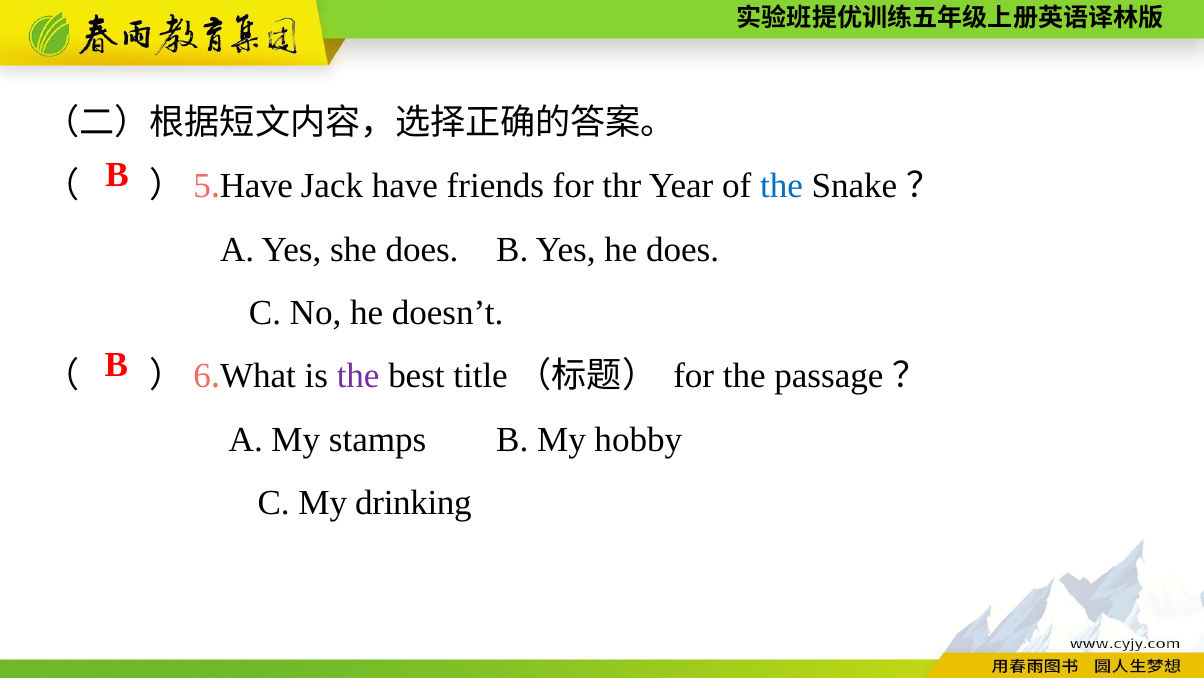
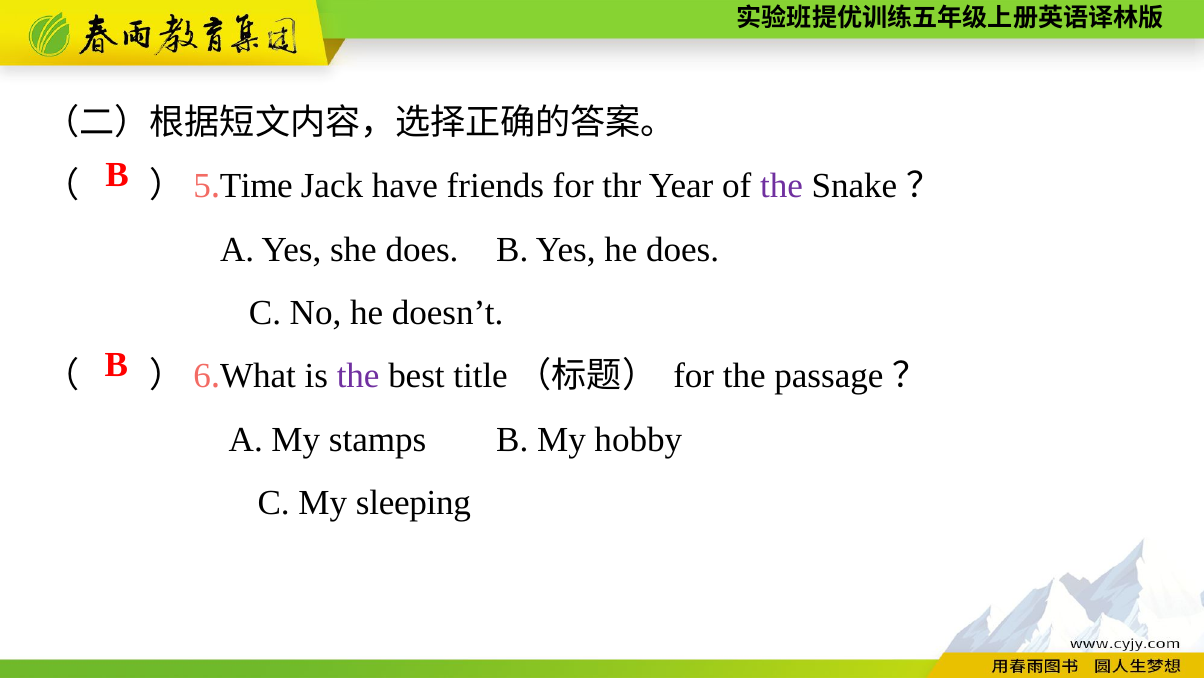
Have: Have -> Time (256, 186)
the colour: blue -> purple (781, 186)
drinking: drinking -> sleeping (413, 502)
